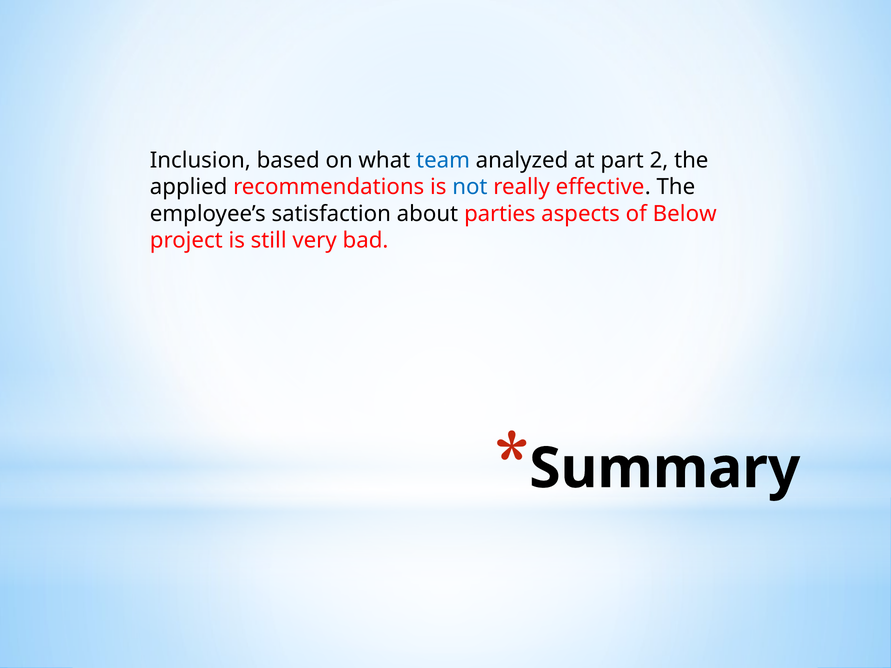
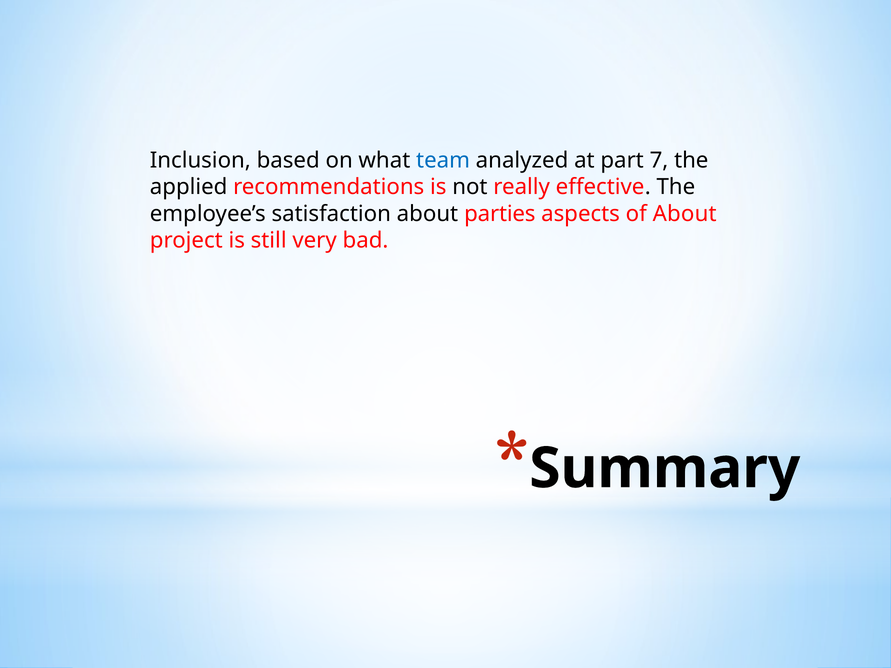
2: 2 -> 7 (659, 160)
not colour: blue -> black (470, 187)
of Below: Below -> About (685, 214)
